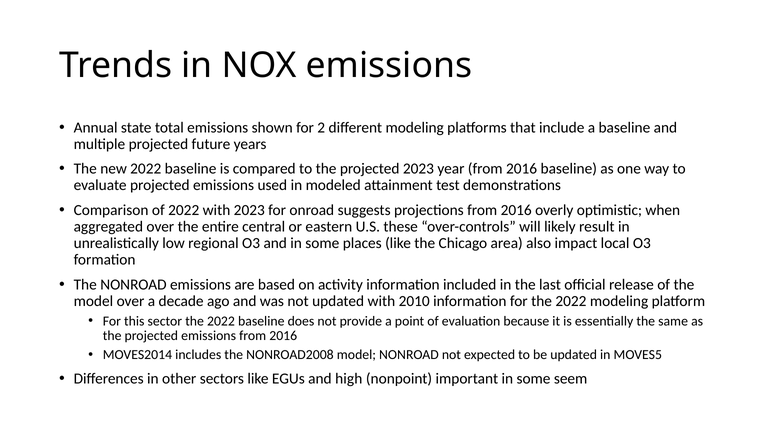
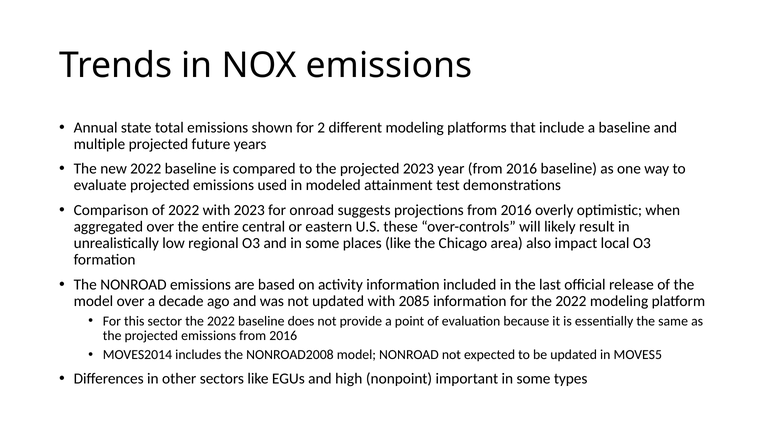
2010: 2010 -> 2085 (414, 301)
seem: seem -> types (571, 378)
